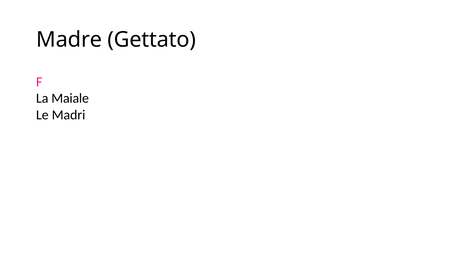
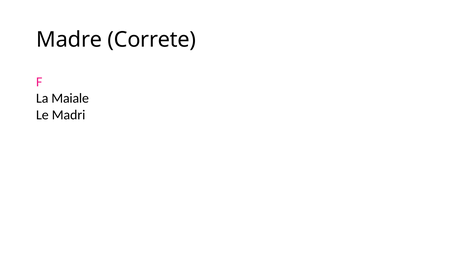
Gettato: Gettato -> Correte (152, 40)
